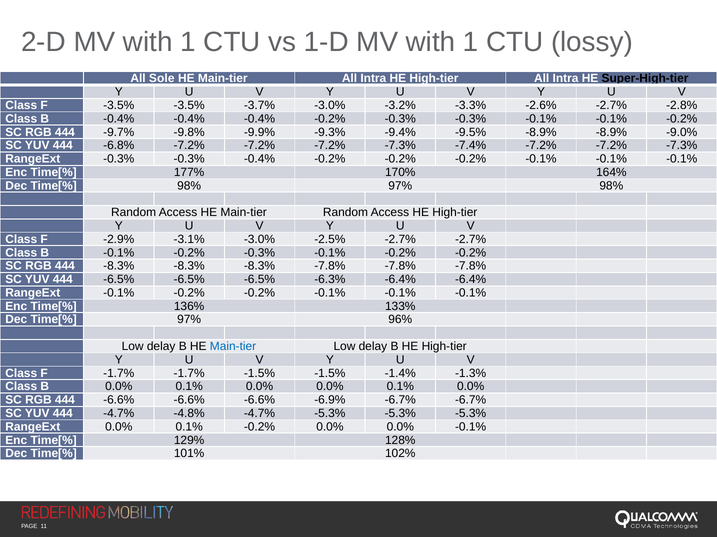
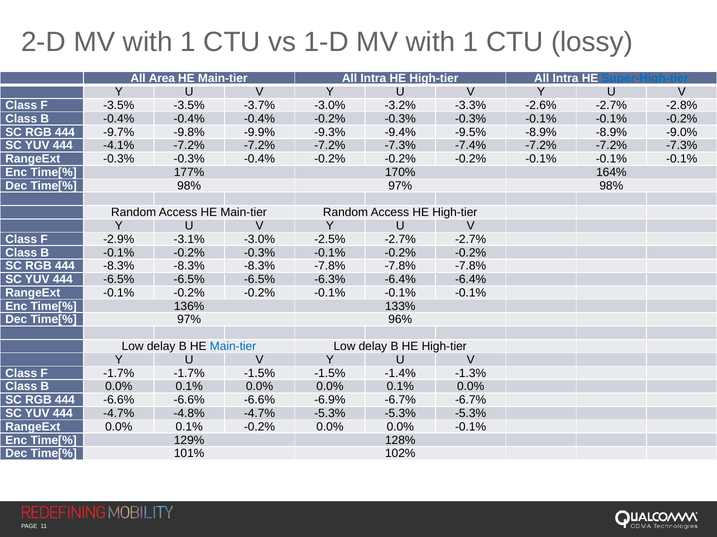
Sole: Sole -> Area (162, 79)
Super-High-tier colour: black -> blue (645, 79)
-6.8%: -6.8% -> -4.1% (119, 146)
